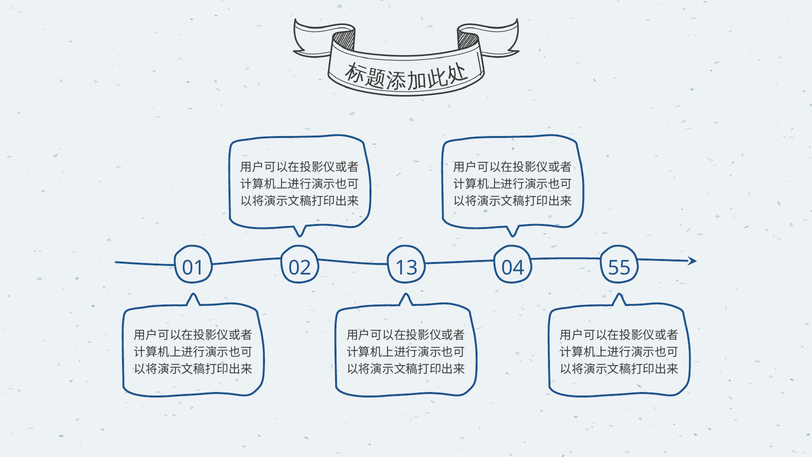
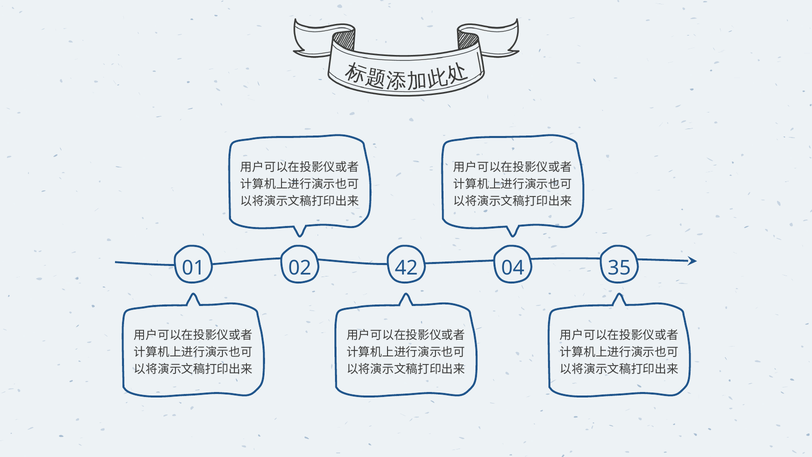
13: 13 -> 42 (406, 268)
55: 55 -> 35 (619, 268)
